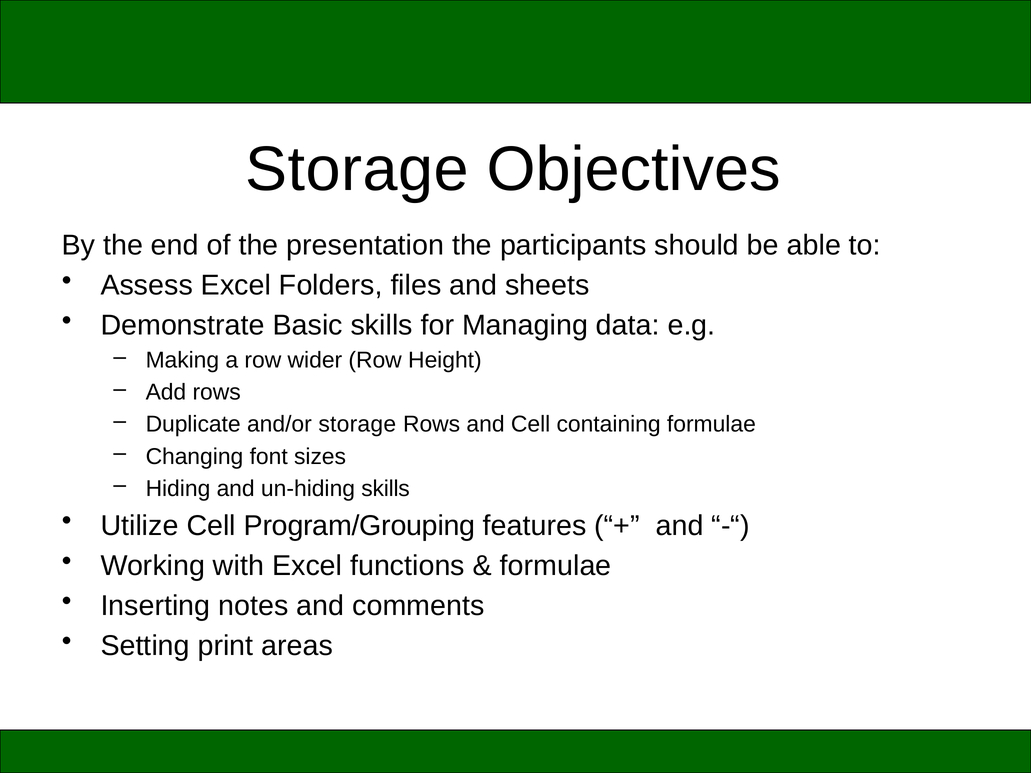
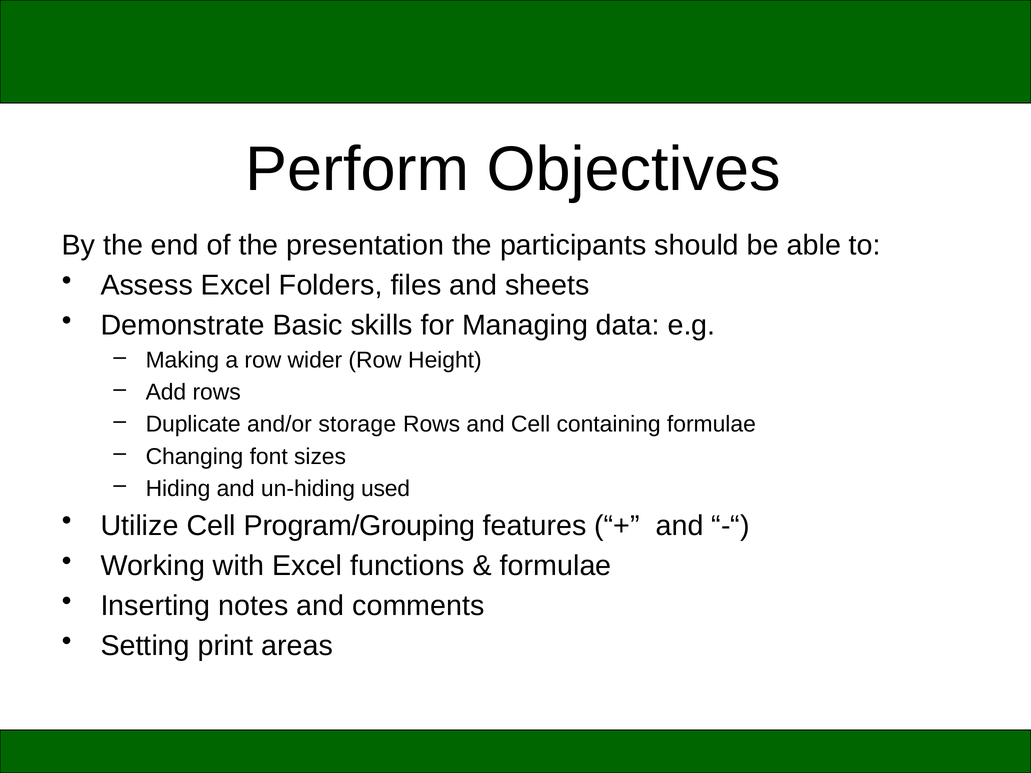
Storage: Storage -> Perform (357, 169)
un-hiding skills: skills -> used (386, 489)
